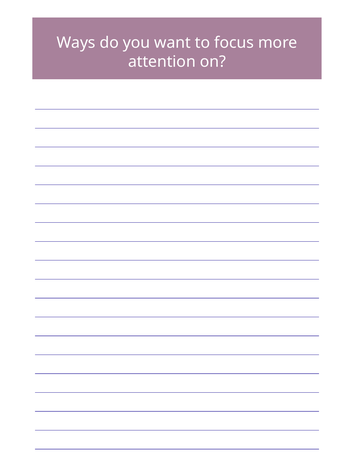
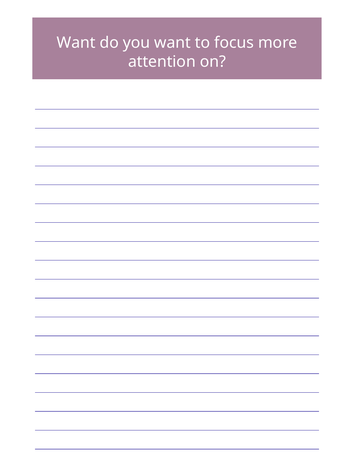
Ways: Ways -> Want (76, 43)
